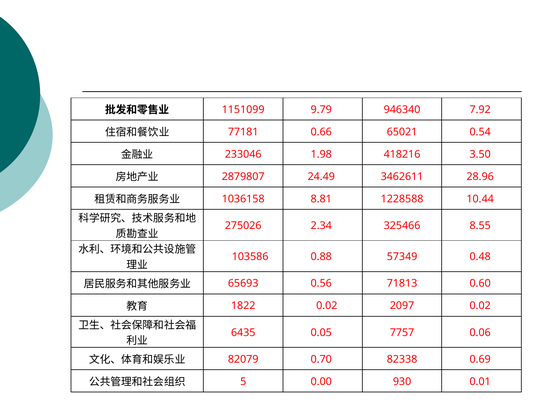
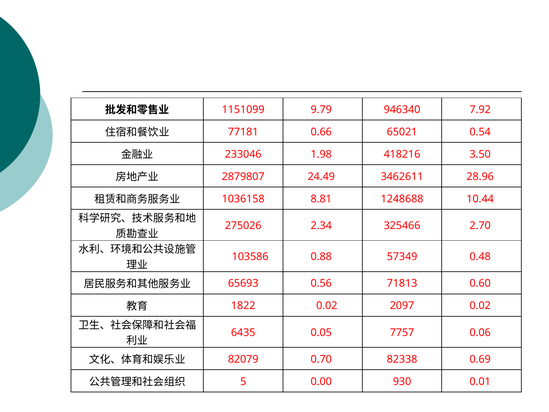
1228588: 1228588 -> 1248688 (402, 199)
8.55: 8.55 -> 2.70 (480, 225)
